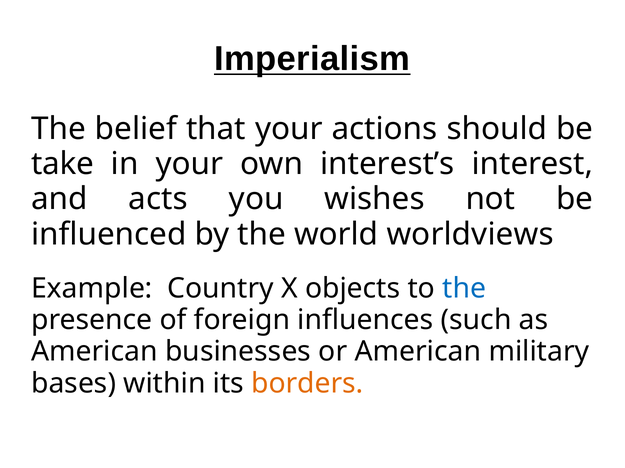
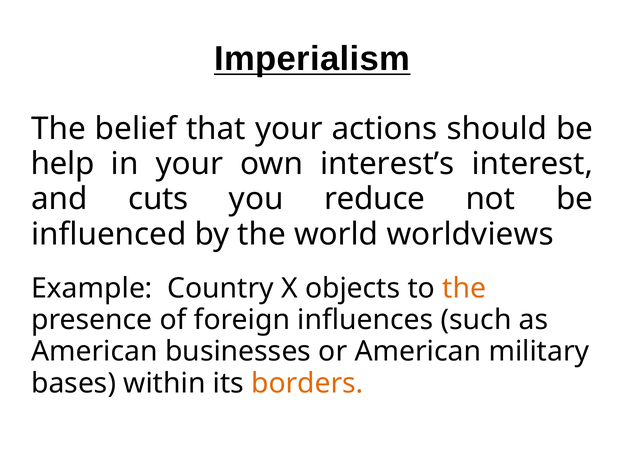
take: take -> help (63, 164)
acts: acts -> cuts (158, 199)
wishes: wishes -> reduce (375, 199)
the colour: blue -> orange (464, 289)
